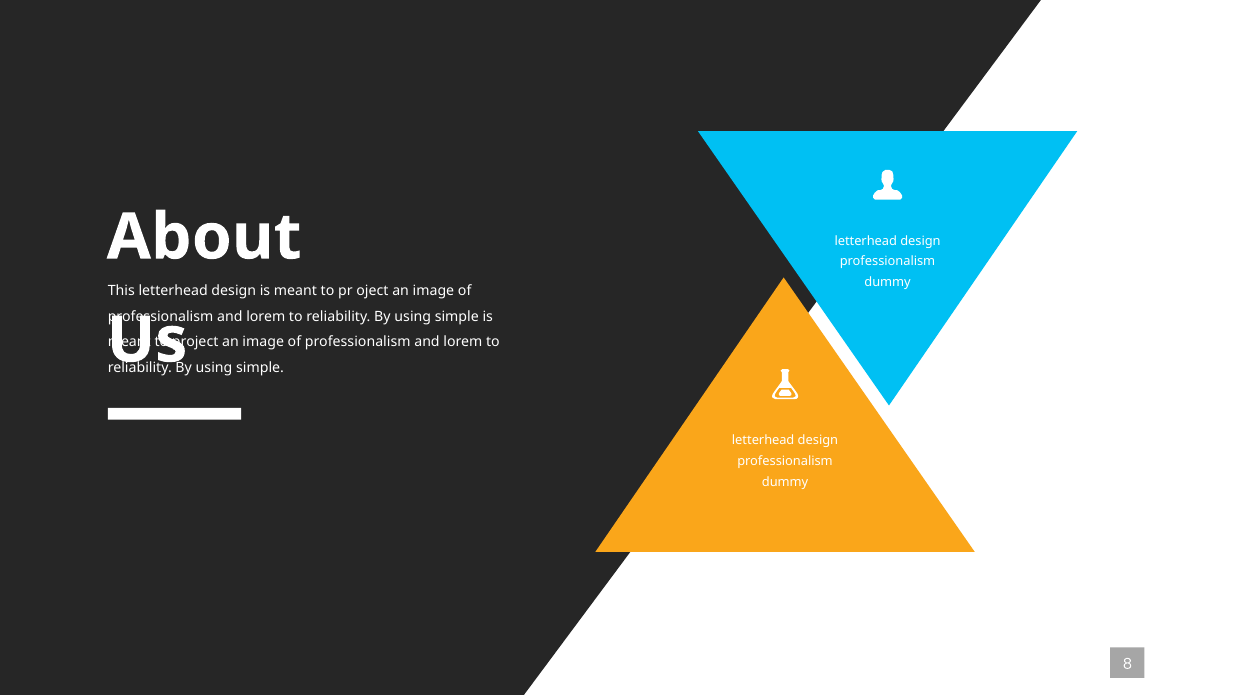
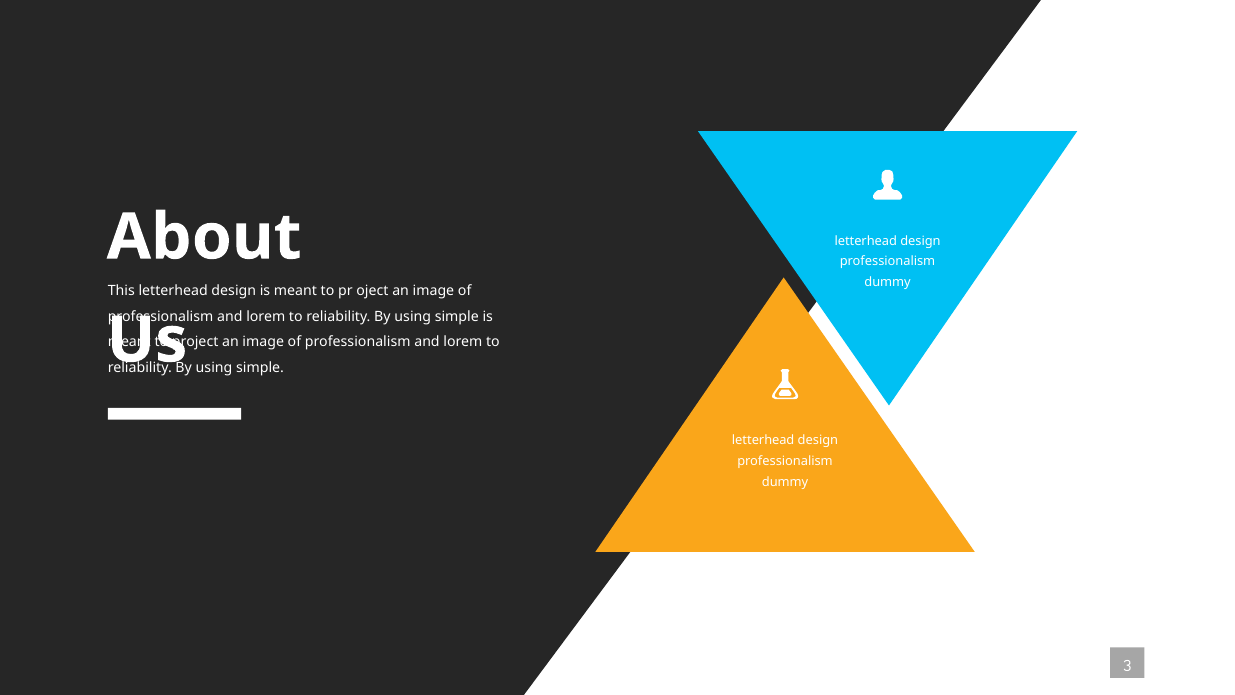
8: 8 -> 3 (1127, 663)
